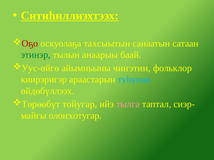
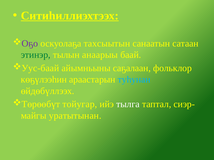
Оҕо colour: red -> purple (30, 44)
Уус-өйгө: Уус-өйгө -> Уус-баай (40, 68)
чиҥэтии: чиҥэтии -> саҕалаан (132, 68)
киирэригэр: киирэригэр -> көҕүлээһин (44, 80)
тылга colour: pink -> white (128, 105)
олоҥхотугар: олоҥхотугар -> уратытынан (75, 116)
